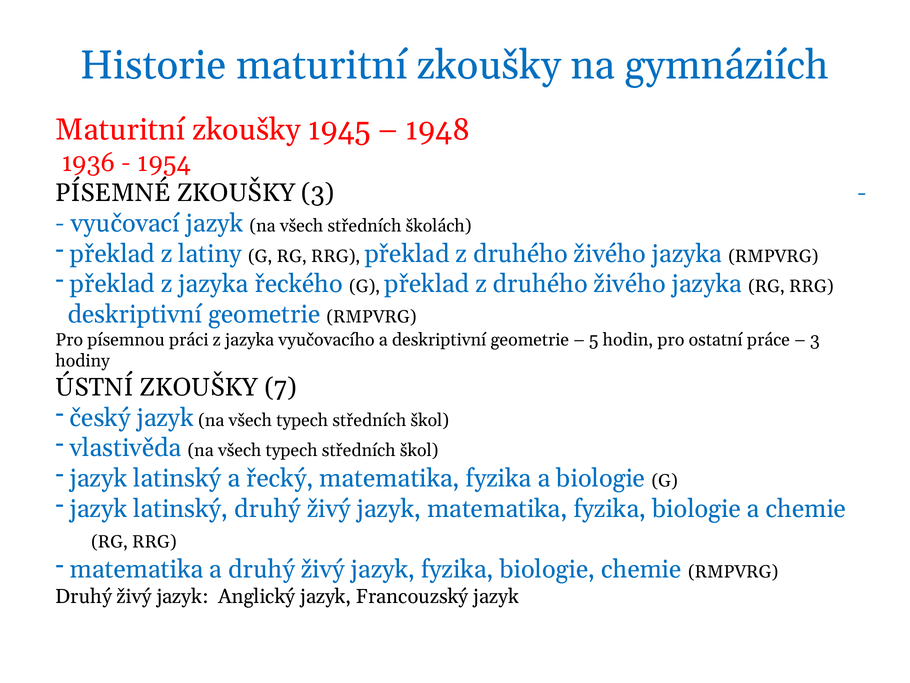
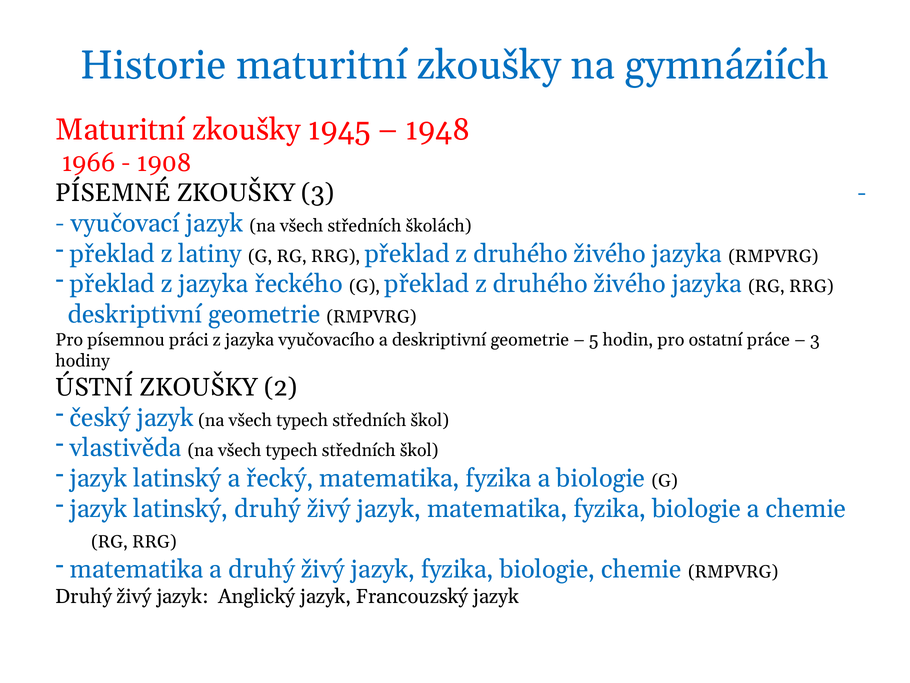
1936: 1936 -> 1966 (88, 163)
1954: 1954 -> 1908 (164, 163)
7: 7 -> 2 (281, 387)
